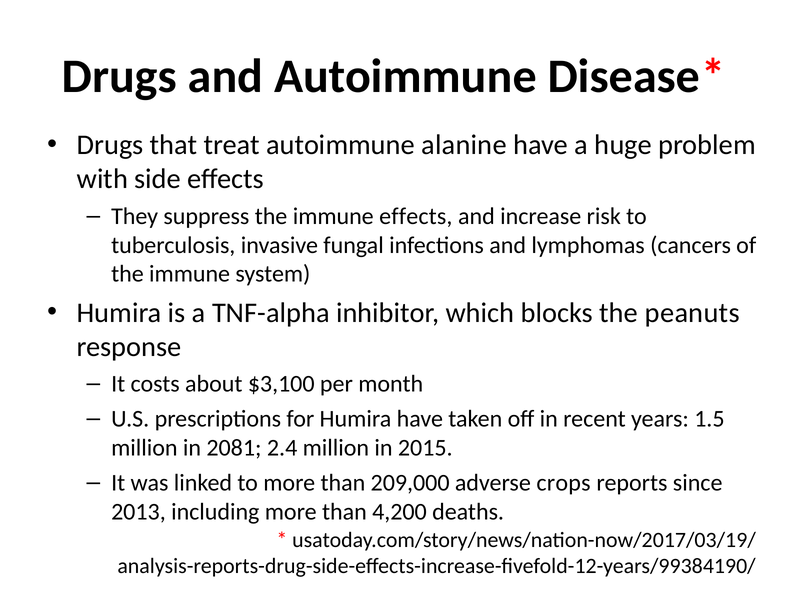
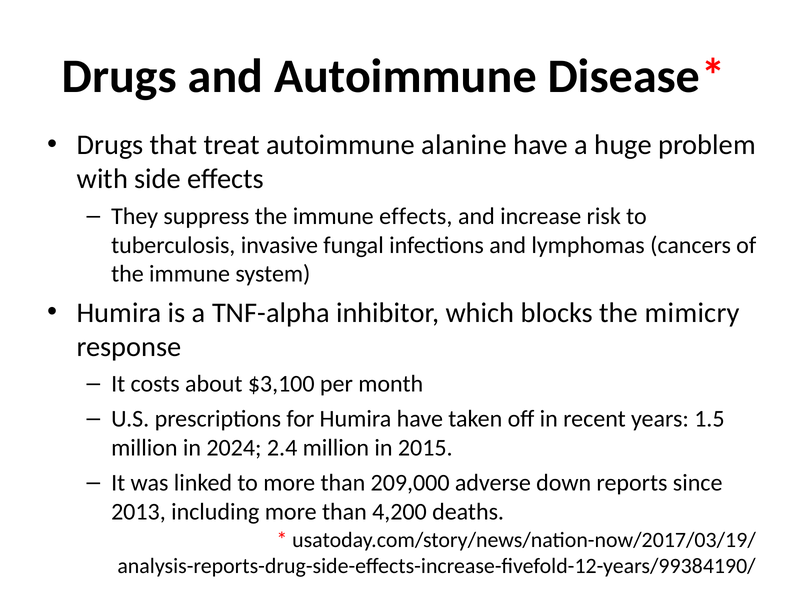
peanuts: peanuts -> mimicry (692, 313)
2081: 2081 -> 2024 (234, 448)
crops: crops -> down (564, 483)
